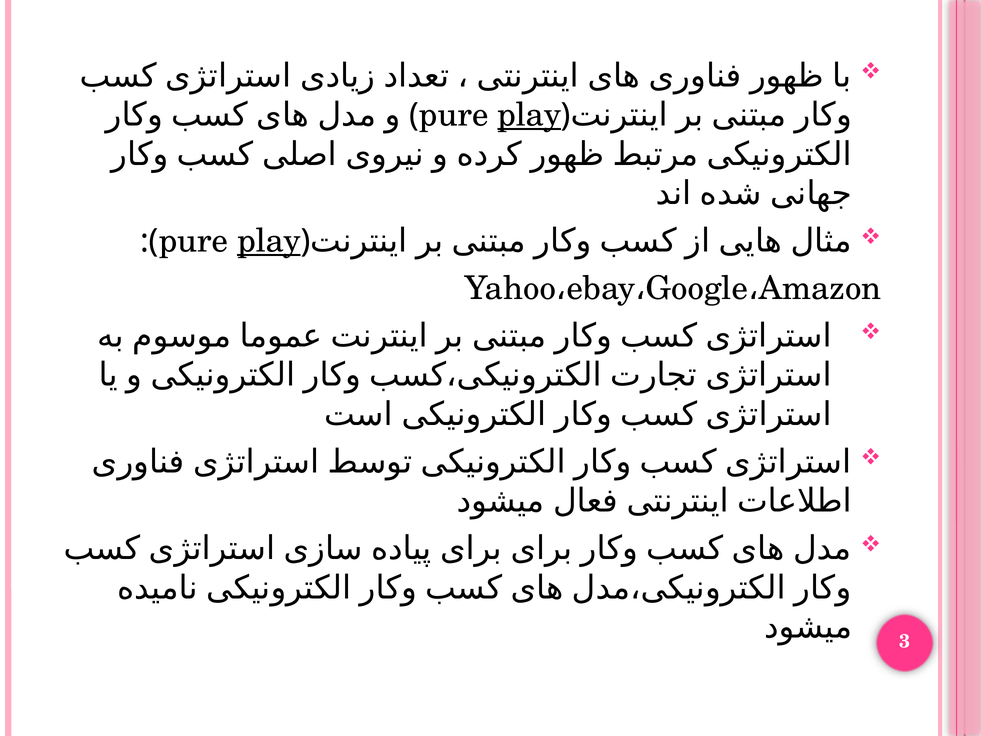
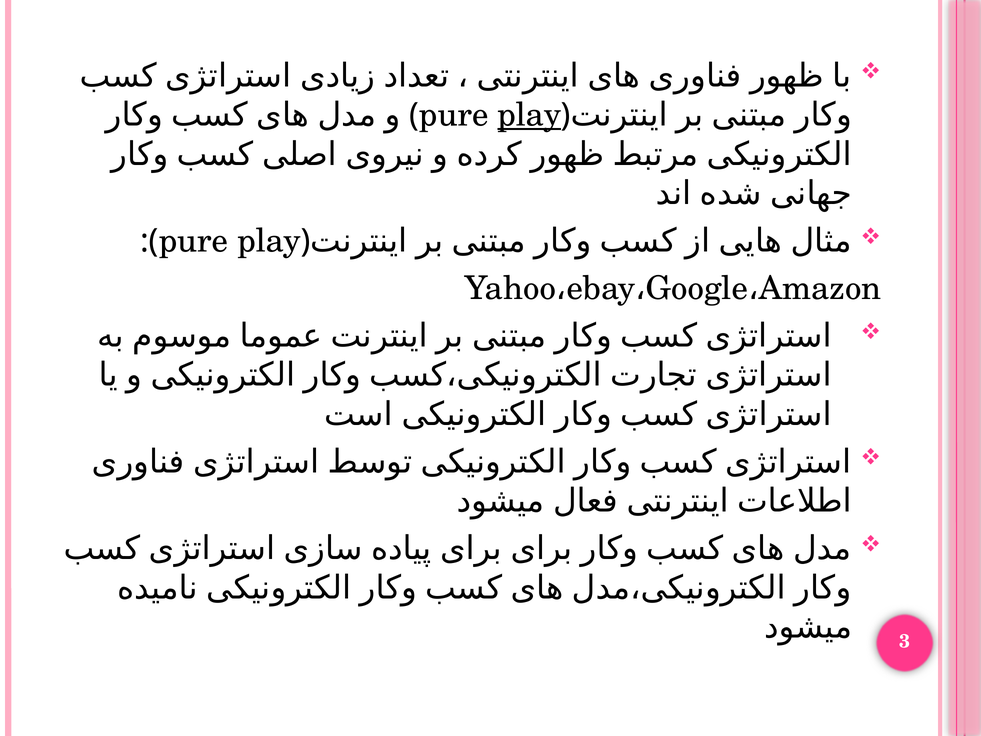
play underline: present -> none (269, 241)
